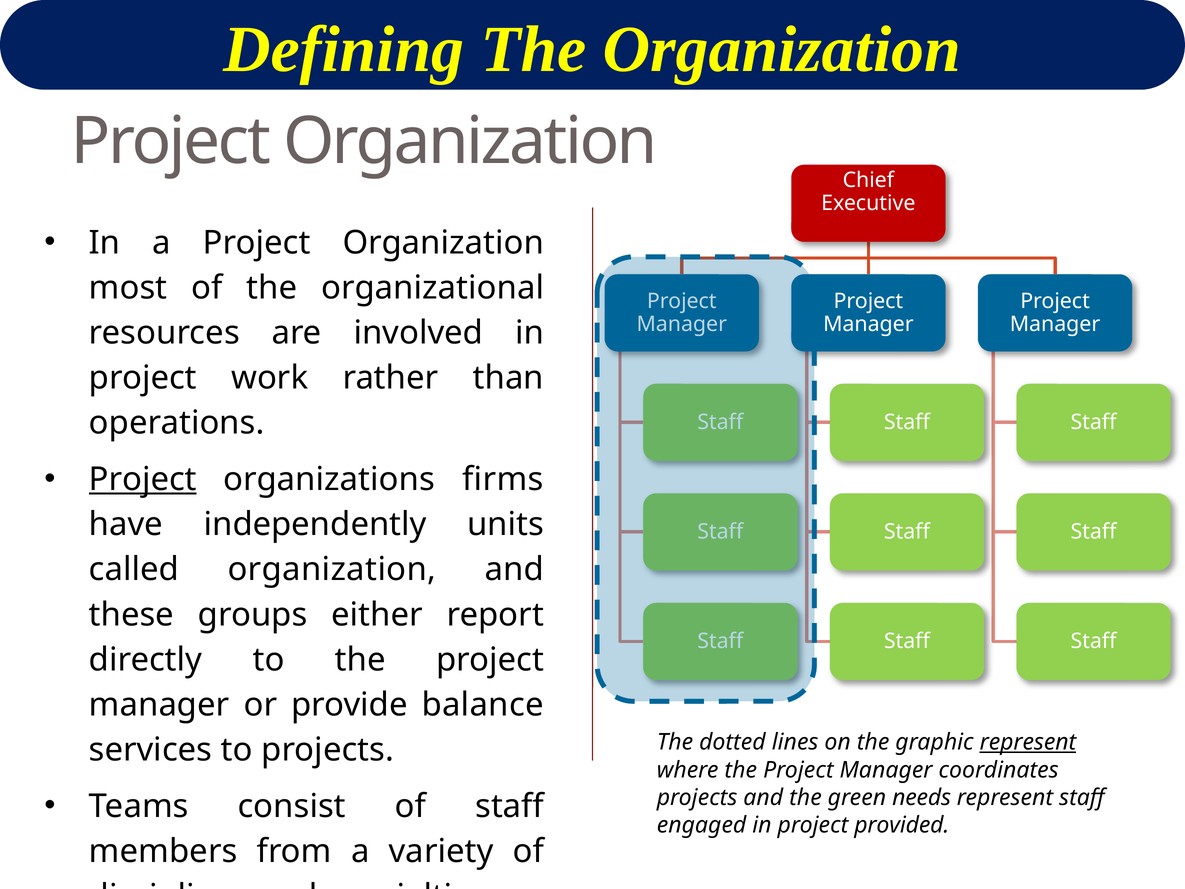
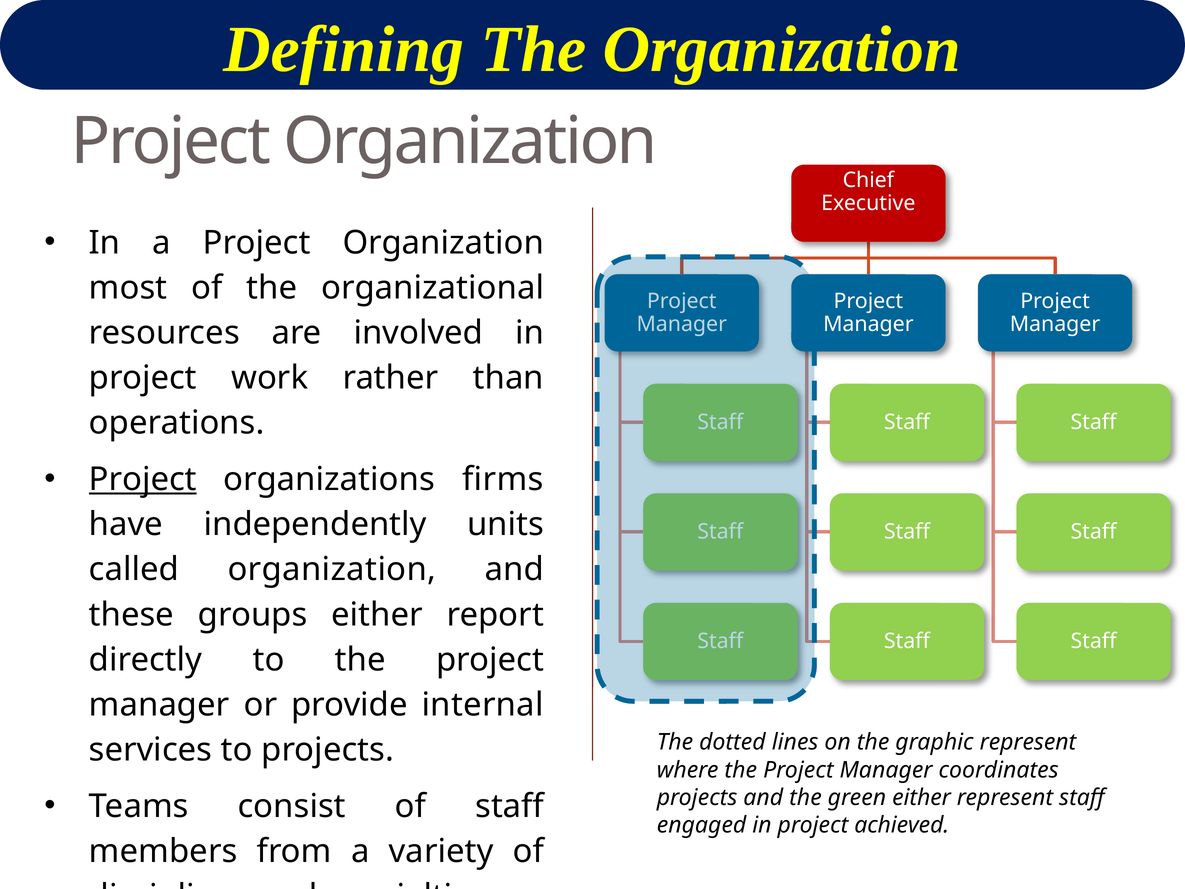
balance: balance -> internal (483, 705)
represent underline: present -> none (1028, 742)
green needs: needs -> either (922, 797)
provided: provided -> achieved (902, 825)
